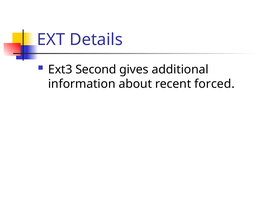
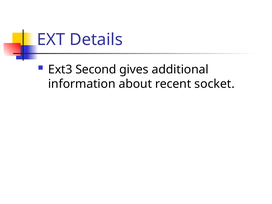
forced: forced -> socket (214, 84)
